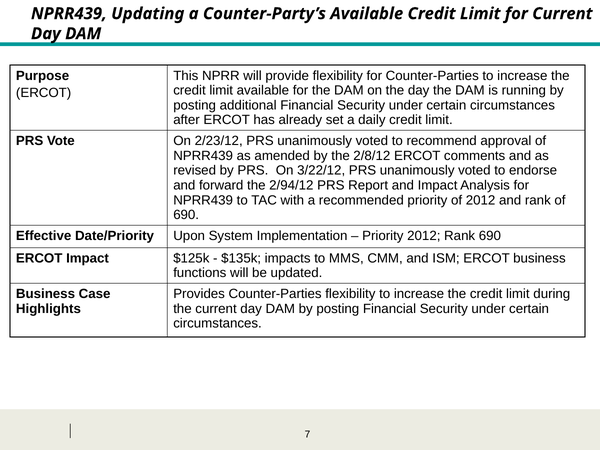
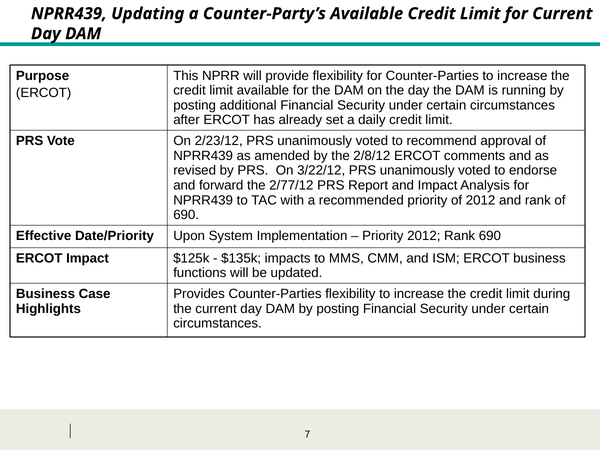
2/94/12: 2/94/12 -> 2/77/12 (291, 185)
